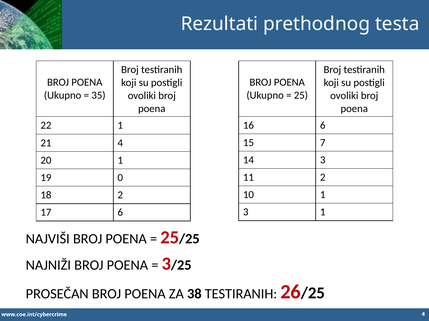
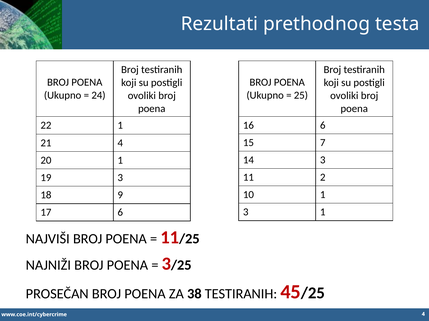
35: 35 -> 24 (98, 96)
19 0: 0 -> 3 (120, 178)
18 2: 2 -> 9 (120, 195)
25: 25 -> 11 (170, 238)
26: 26 -> 45 (291, 292)
